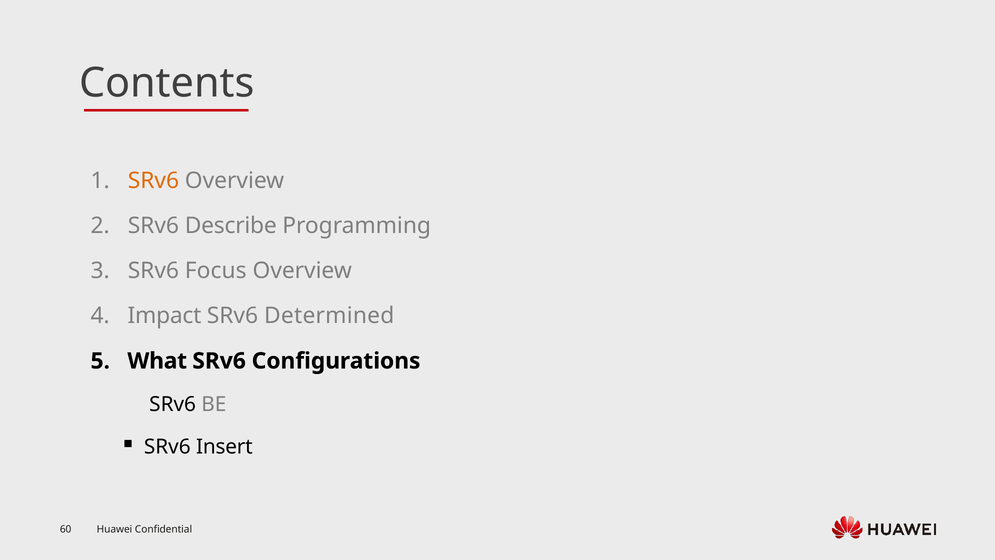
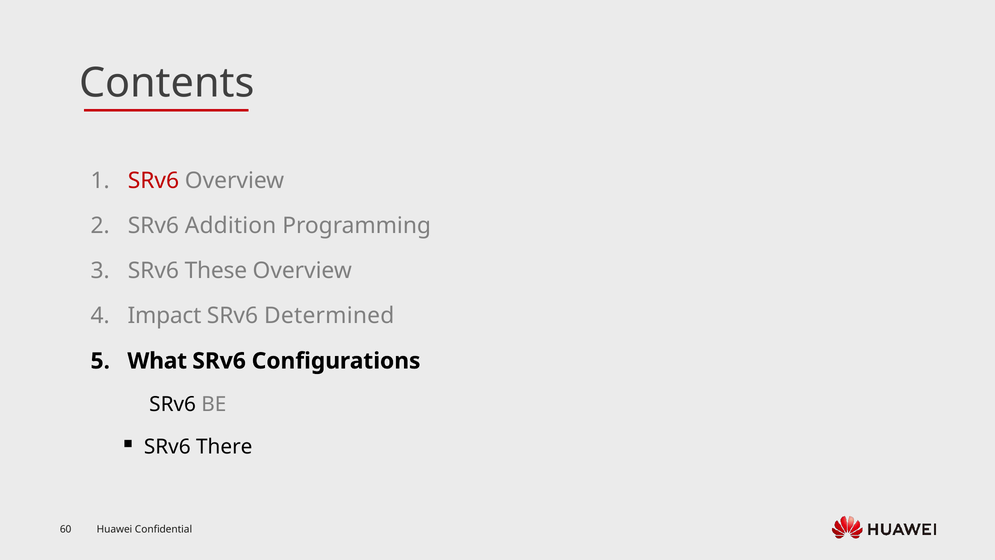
SRv6 colour: orange -> red (153, 180)
Describe: Describe -> Addition (231, 226)
Focus: Focus -> These (216, 271)
Insert: Insert -> There (224, 446)
